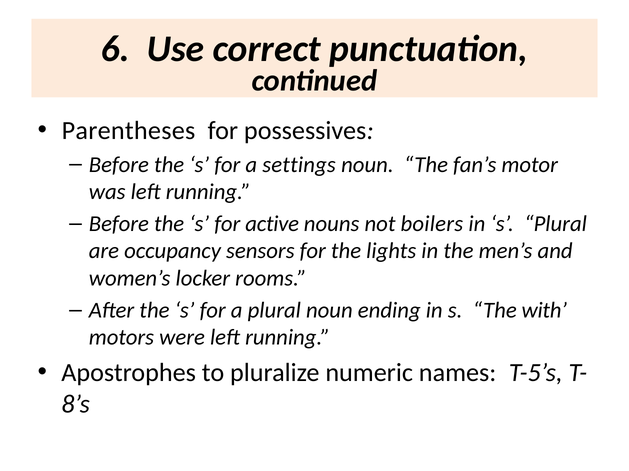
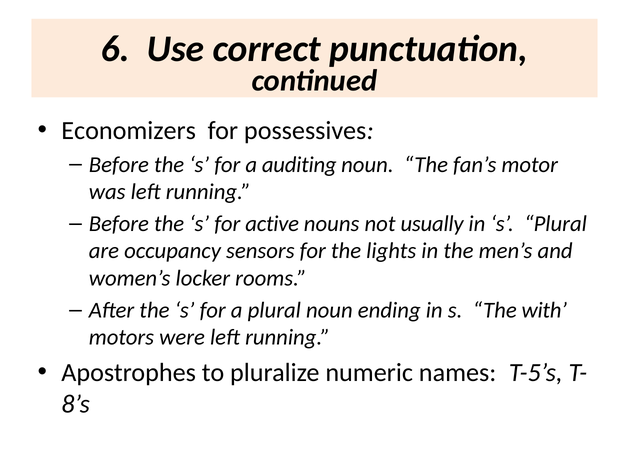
Parentheses: Parentheses -> Economizers (129, 131)
settings: settings -> auditing (299, 165)
boilers: boilers -> usually (432, 224)
